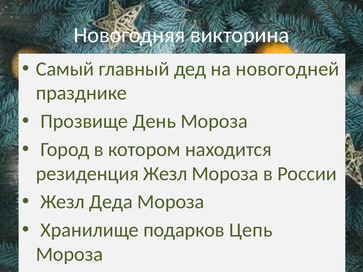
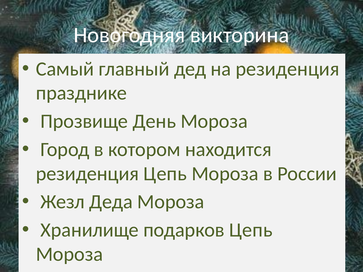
на новогодней: новогодней -> резиденция (288, 69)
резиденция Жезл: Жезл -> Цепь (165, 174)
